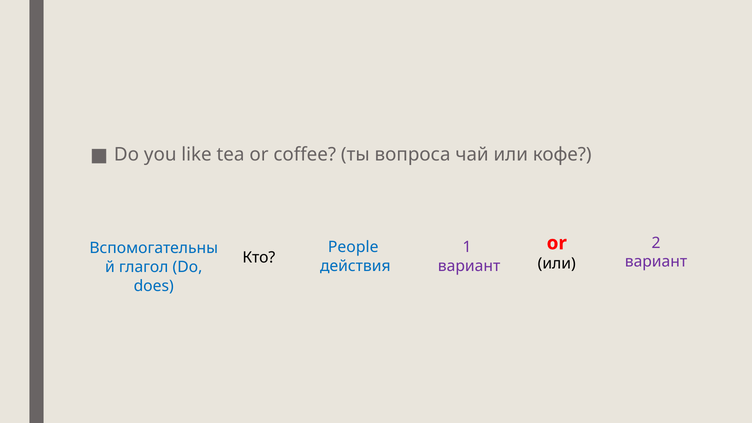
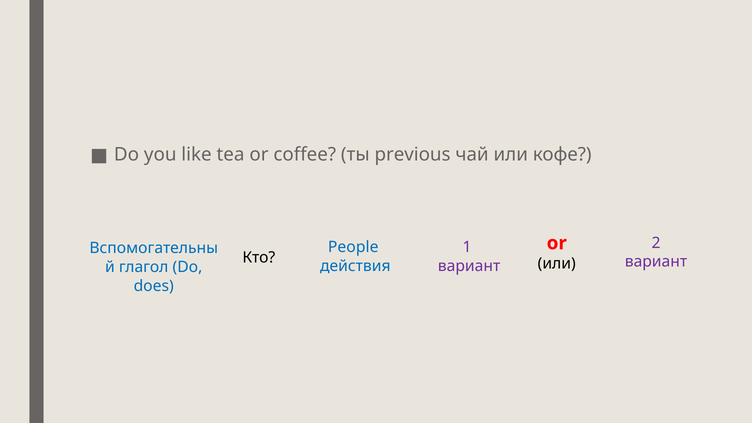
вопроса: вопроса -> previous (413, 155)
